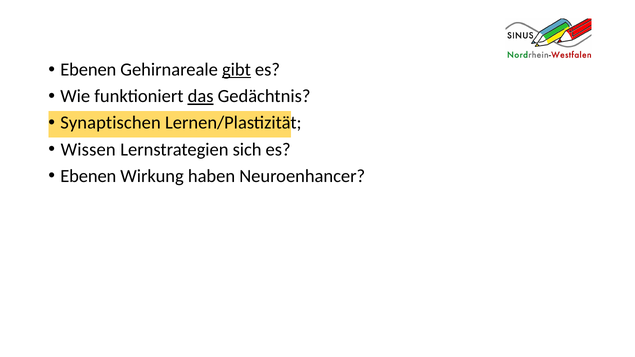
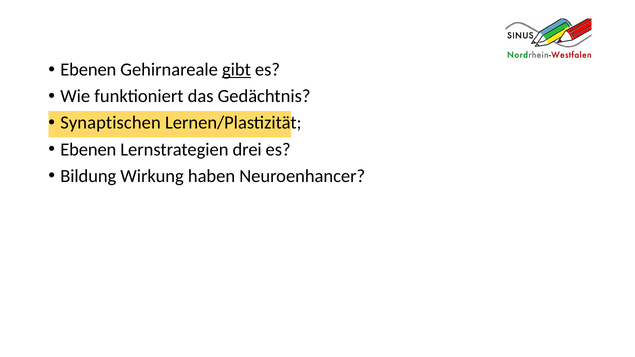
das underline: present -> none (201, 96)
Wissen: Wissen -> Ebenen (88, 149)
sich: sich -> drei (247, 149)
Ebenen: Ebenen -> Bildung (88, 176)
